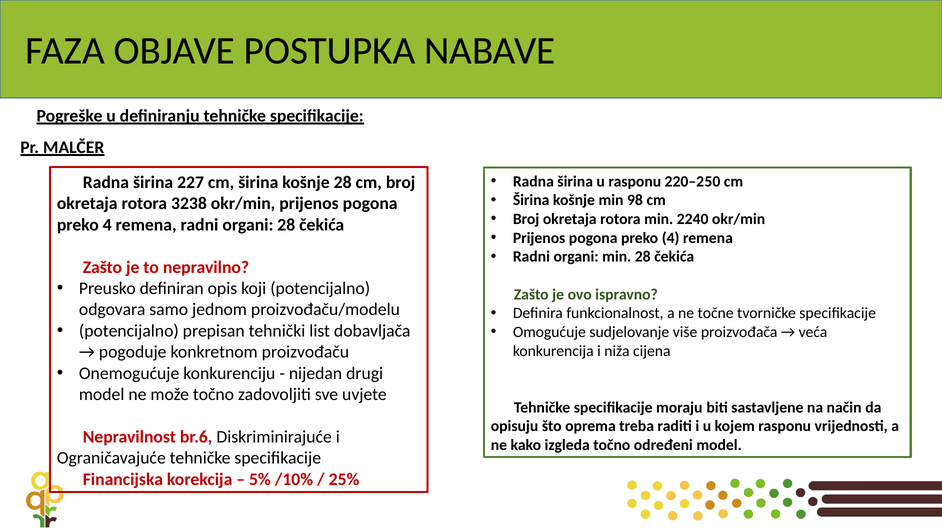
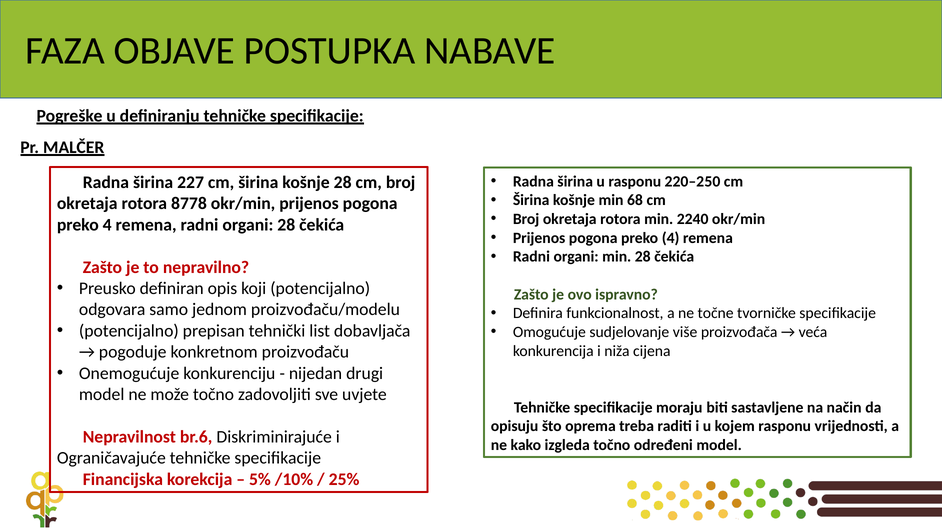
98: 98 -> 68 (635, 200)
3238: 3238 -> 8778 (189, 204)
